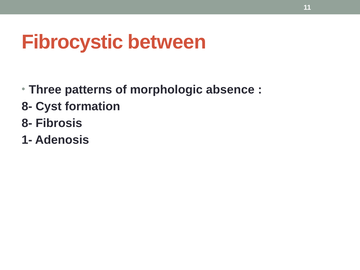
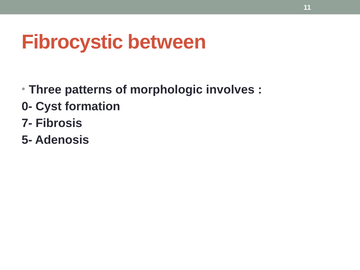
absence: absence -> involves (230, 90)
8-: 8- -> 0- (27, 106)
8-: 8- -> 7- (27, 123)
1-: 1- -> 5- (27, 140)
